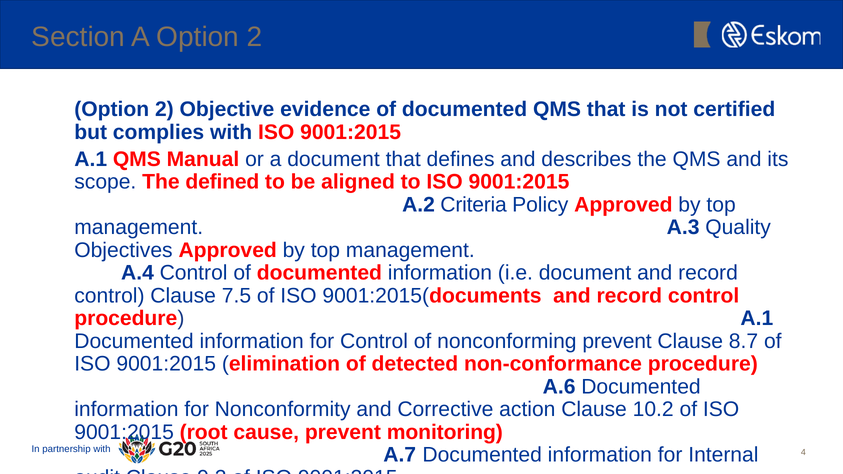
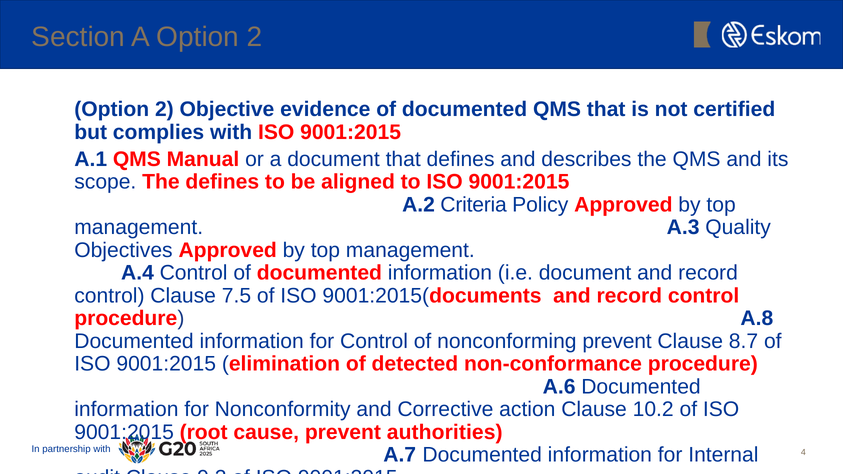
The defined: defined -> defines (222, 182)
procedure A.1: A.1 -> A.8 (757, 319)
monitoring: monitoring -> authorities (445, 432)
